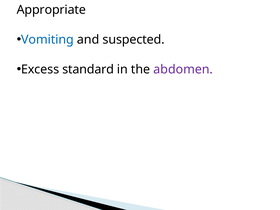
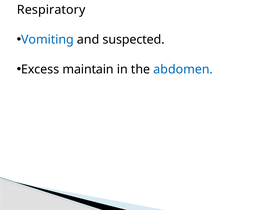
Appropriate: Appropriate -> Respiratory (51, 10)
standard: standard -> maintain (88, 69)
abdomen colour: purple -> blue (183, 69)
